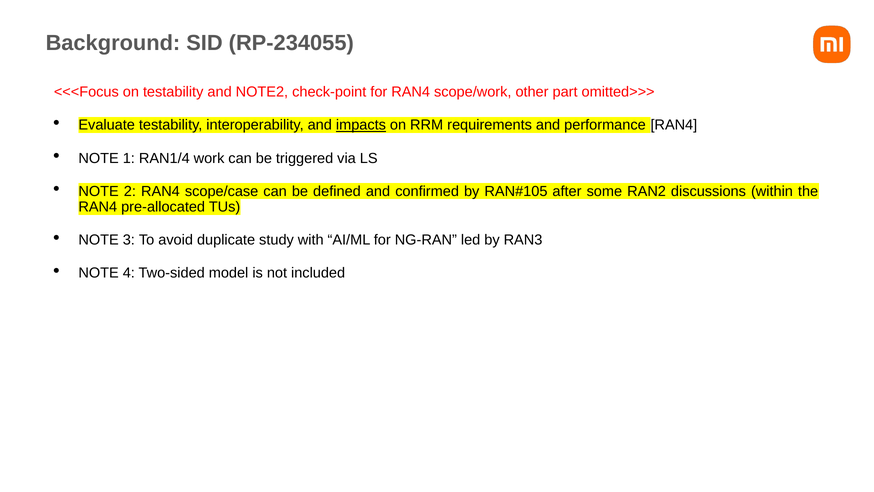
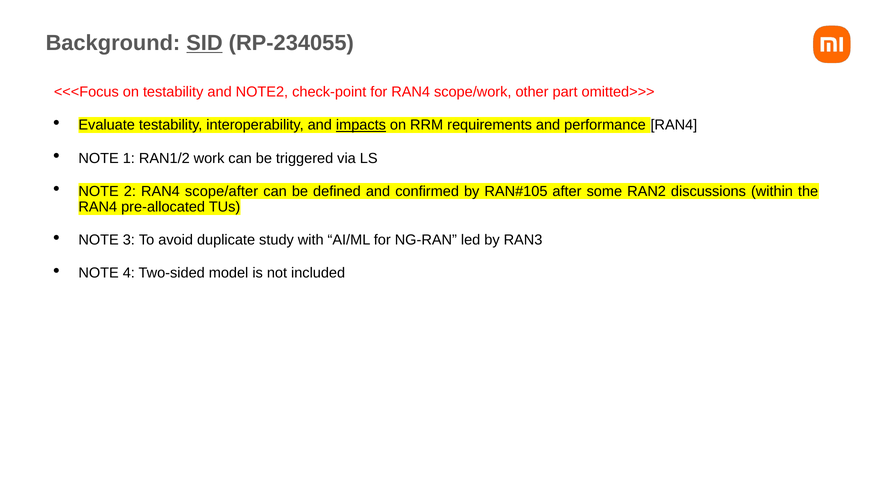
SID underline: none -> present (204, 43)
RAN1/4: RAN1/4 -> RAN1/2 (164, 158)
scope/case: scope/case -> scope/after (222, 191)
